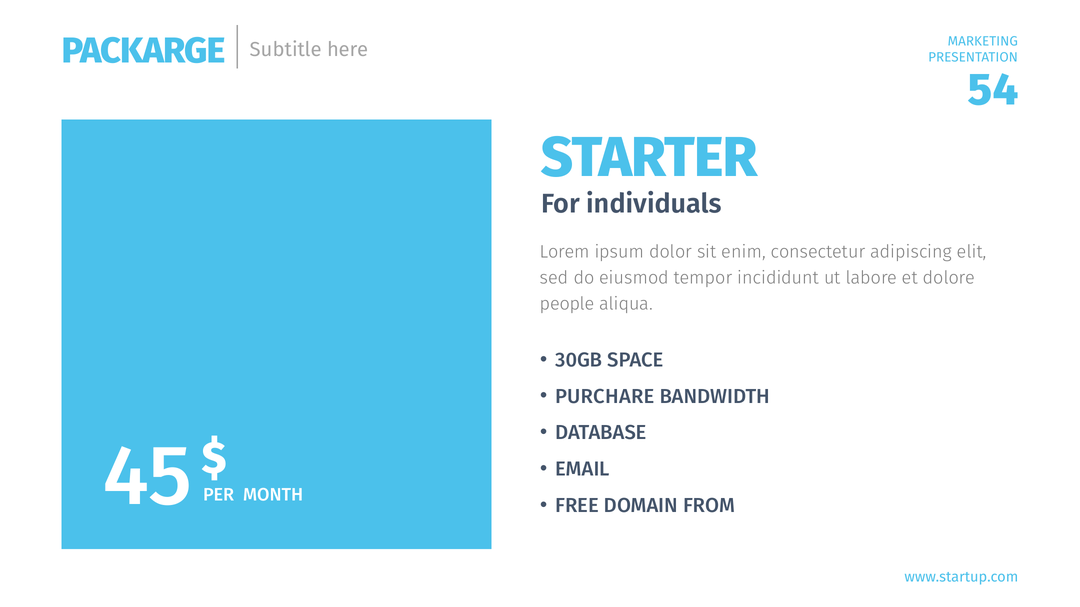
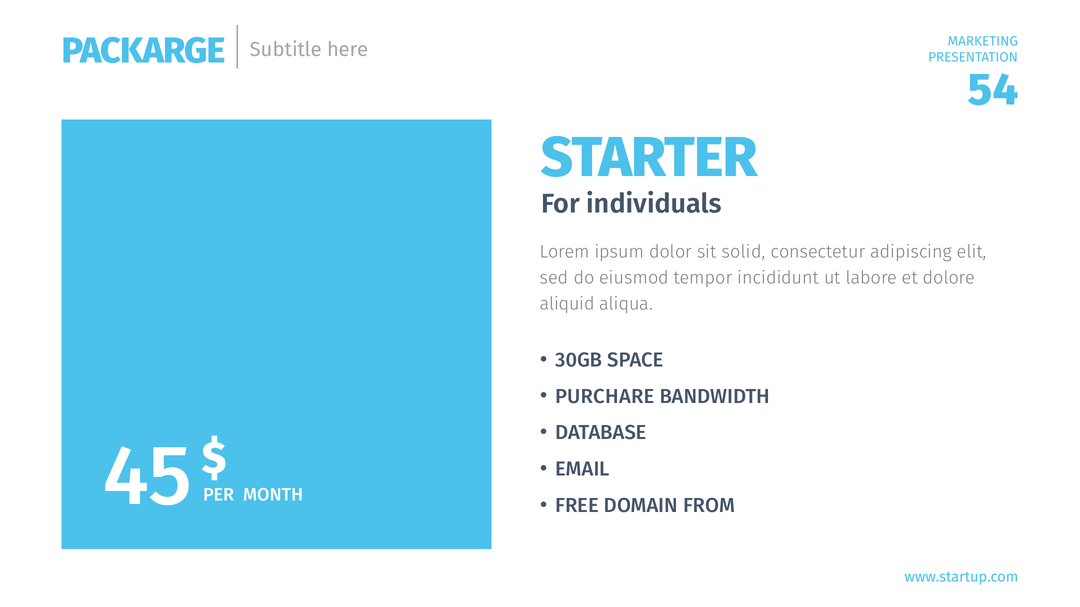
enim: enim -> solid (744, 252)
people: people -> aliquid (567, 304)
